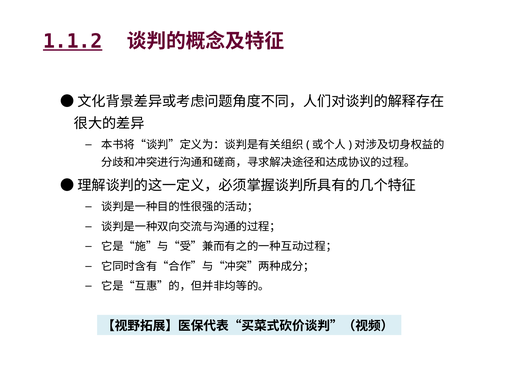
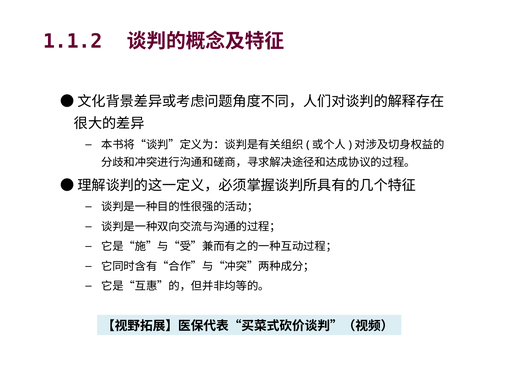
1.1.2 underline: present -> none (73, 41)
